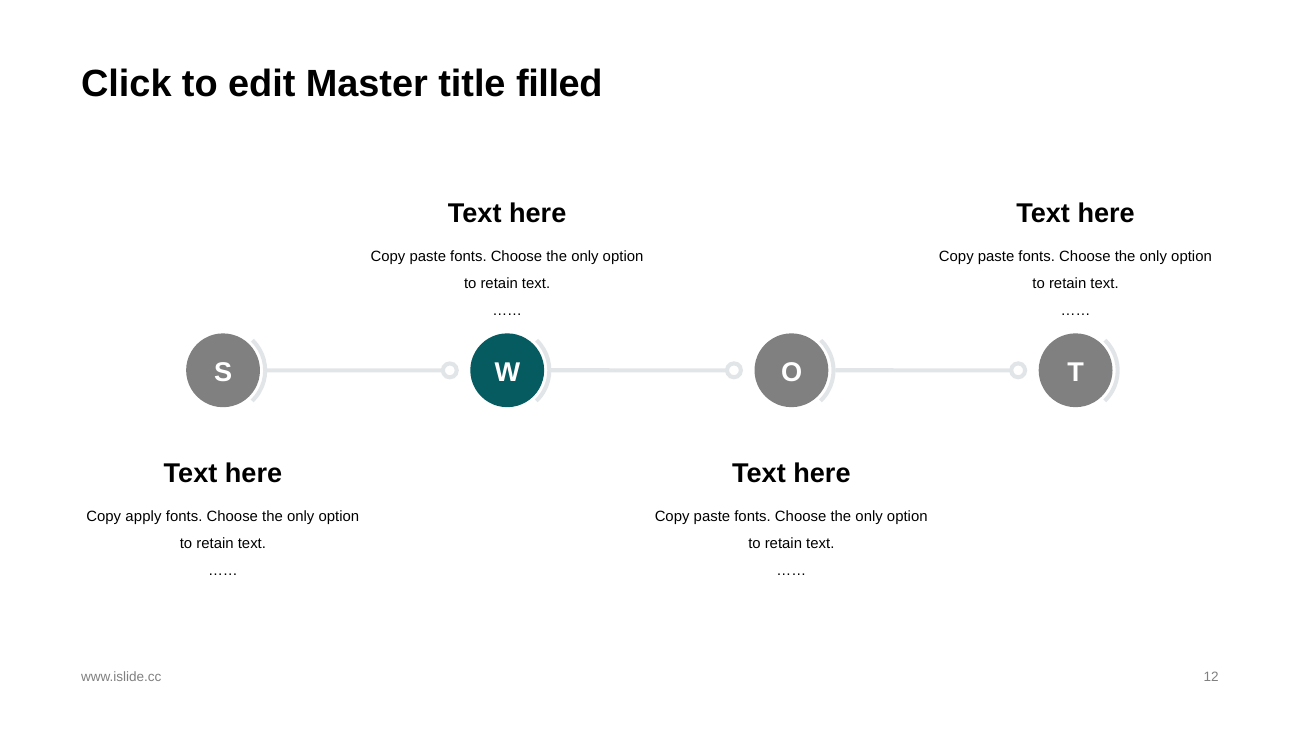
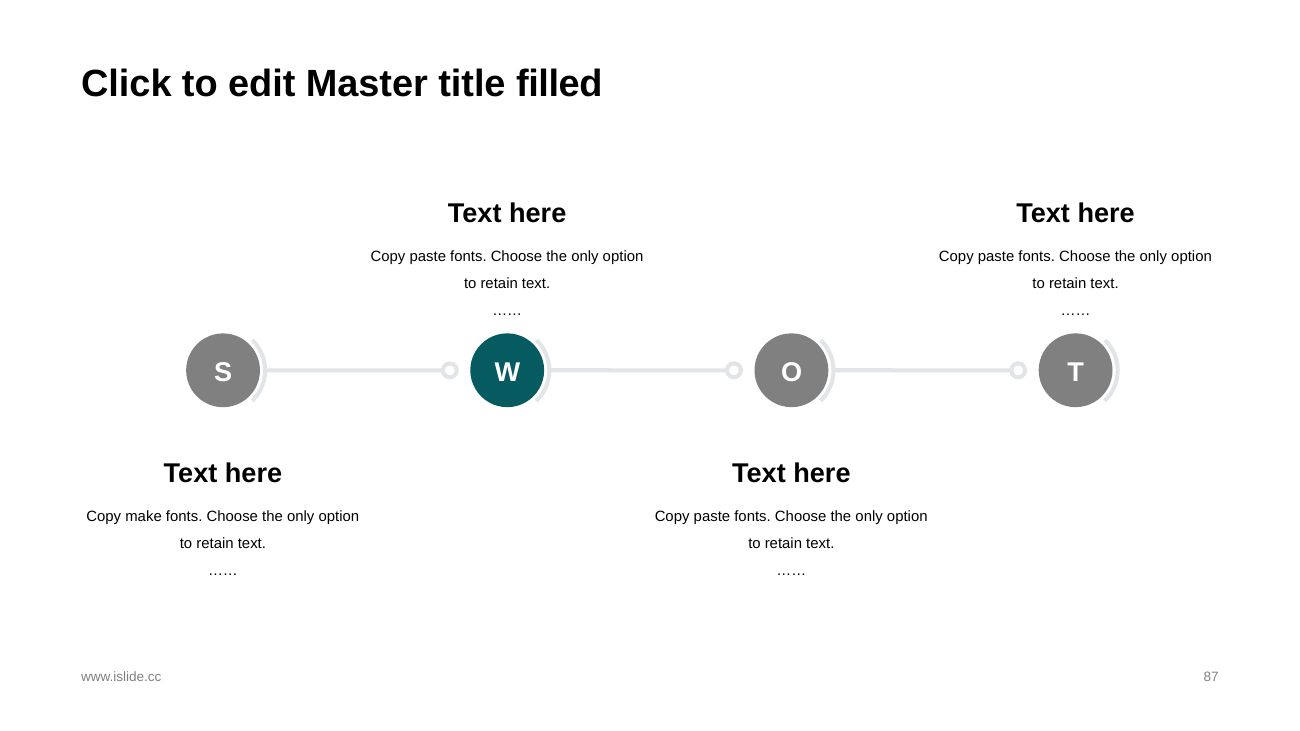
apply: apply -> make (144, 517)
12: 12 -> 87 (1211, 677)
